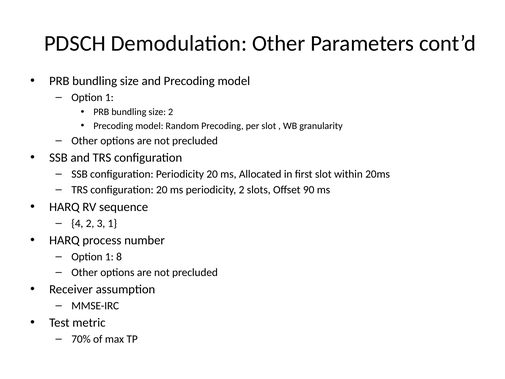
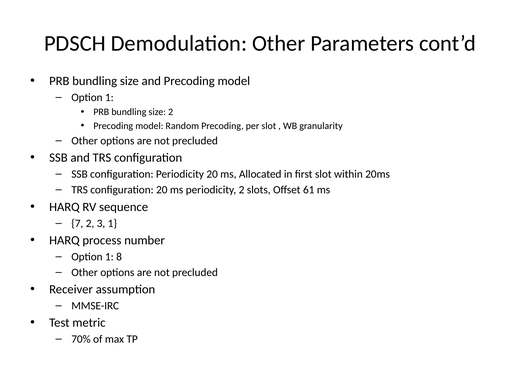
90: 90 -> 61 (309, 190)
4: 4 -> 7 (77, 223)
